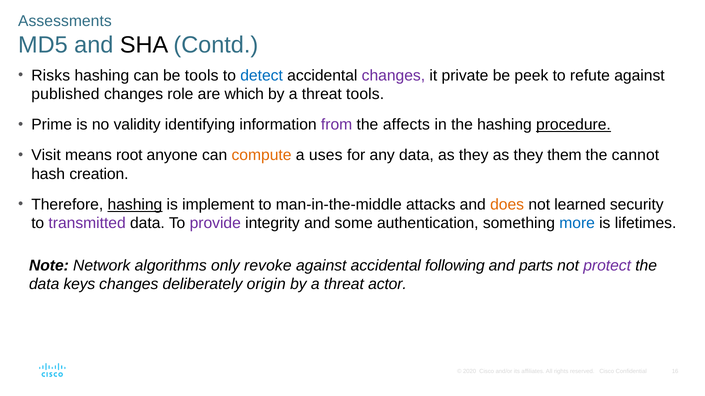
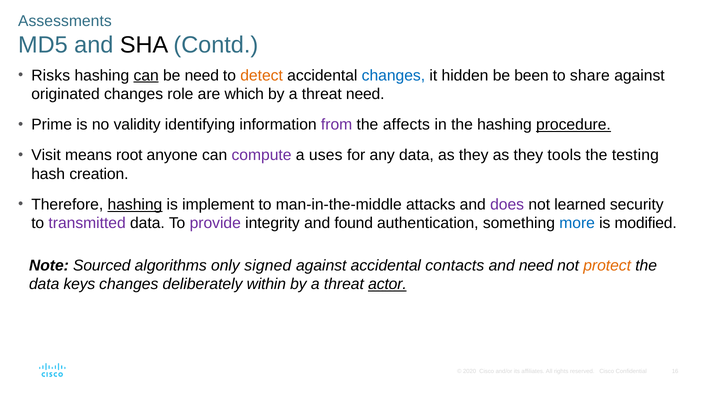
can underline: none -> present (146, 76)
be tools: tools -> need (202, 76)
detect colour: blue -> orange (262, 76)
changes colour: purple -> blue (393, 76)
private: private -> hidden (465, 76)
peek: peek -> been (531, 76)
refute: refute -> share (590, 76)
published: published -> originated (66, 94)
threat tools: tools -> need (365, 94)
compute colour: orange -> purple (262, 156)
them: them -> tools (564, 156)
cannot: cannot -> testing (635, 156)
does colour: orange -> purple (507, 205)
some: some -> found (354, 224)
lifetimes: lifetimes -> modified (646, 224)
Network: Network -> Sourced (102, 266)
revoke: revoke -> signed (268, 266)
following: following -> contacts (455, 266)
and parts: parts -> need (536, 266)
protect colour: purple -> orange (607, 266)
origin: origin -> within (266, 285)
actor underline: none -> present (387, 285)
